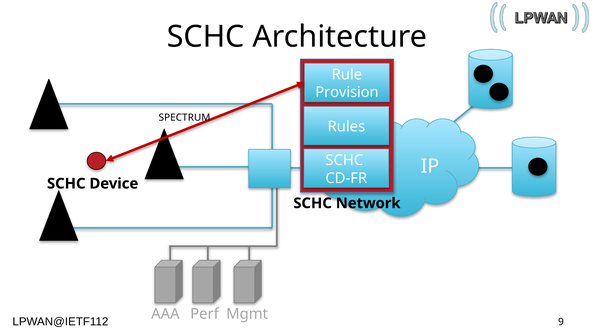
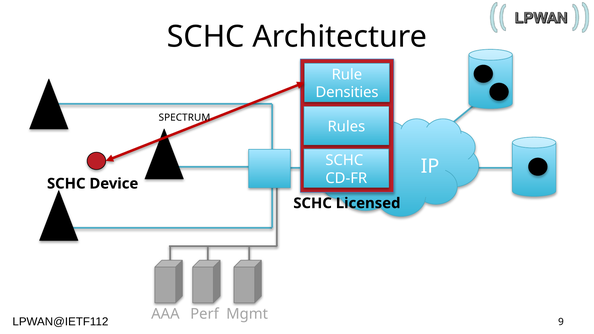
Provision: Provision -> Densities (347, 92)
Network: Network -> Licensed (368, 203)
